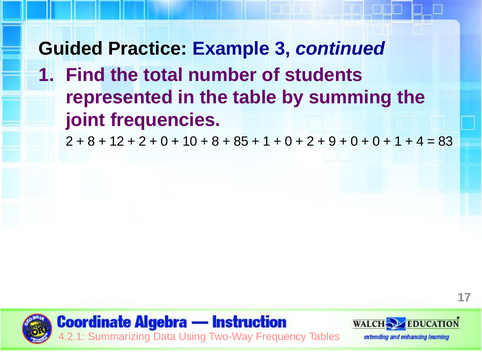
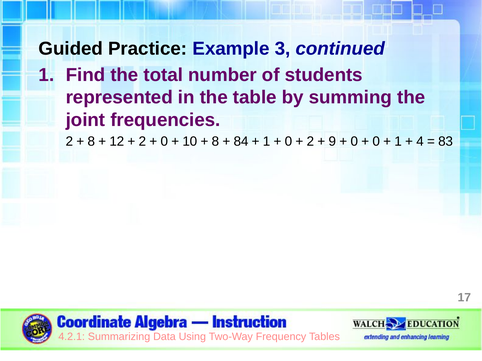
85: 85 -> 84 (241, 142)
